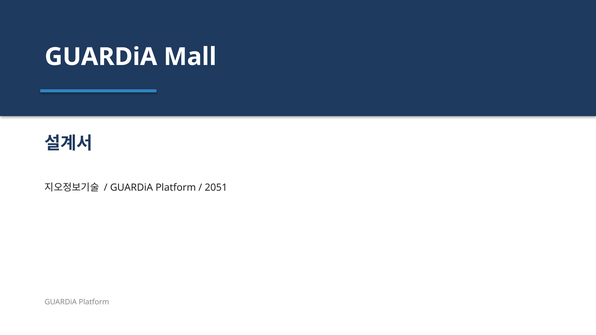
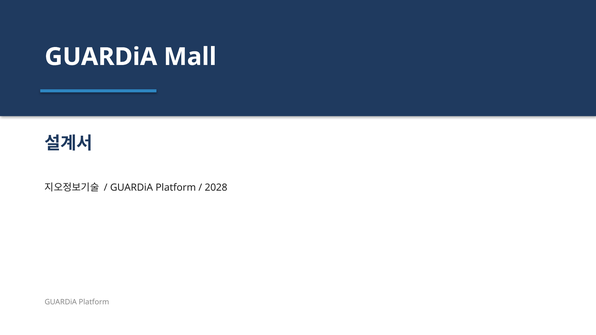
2051: 2051 -> 2028 (216, 188)
